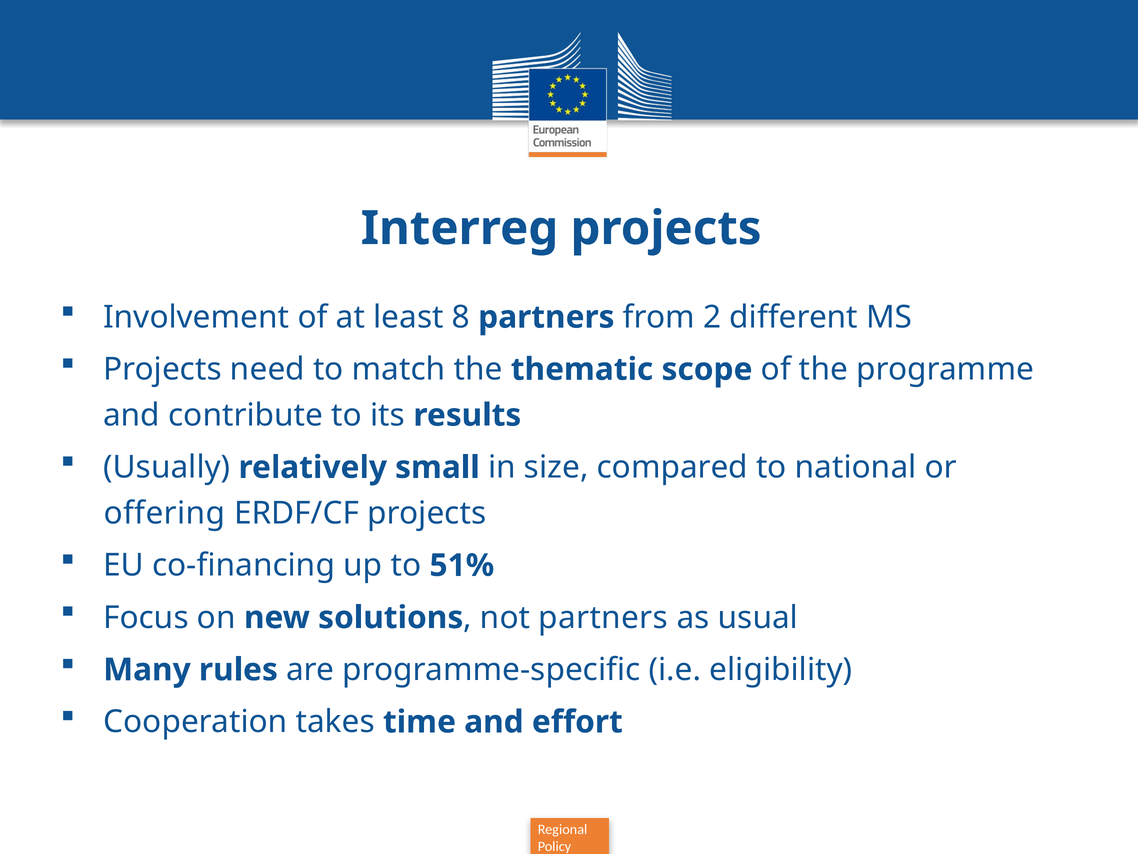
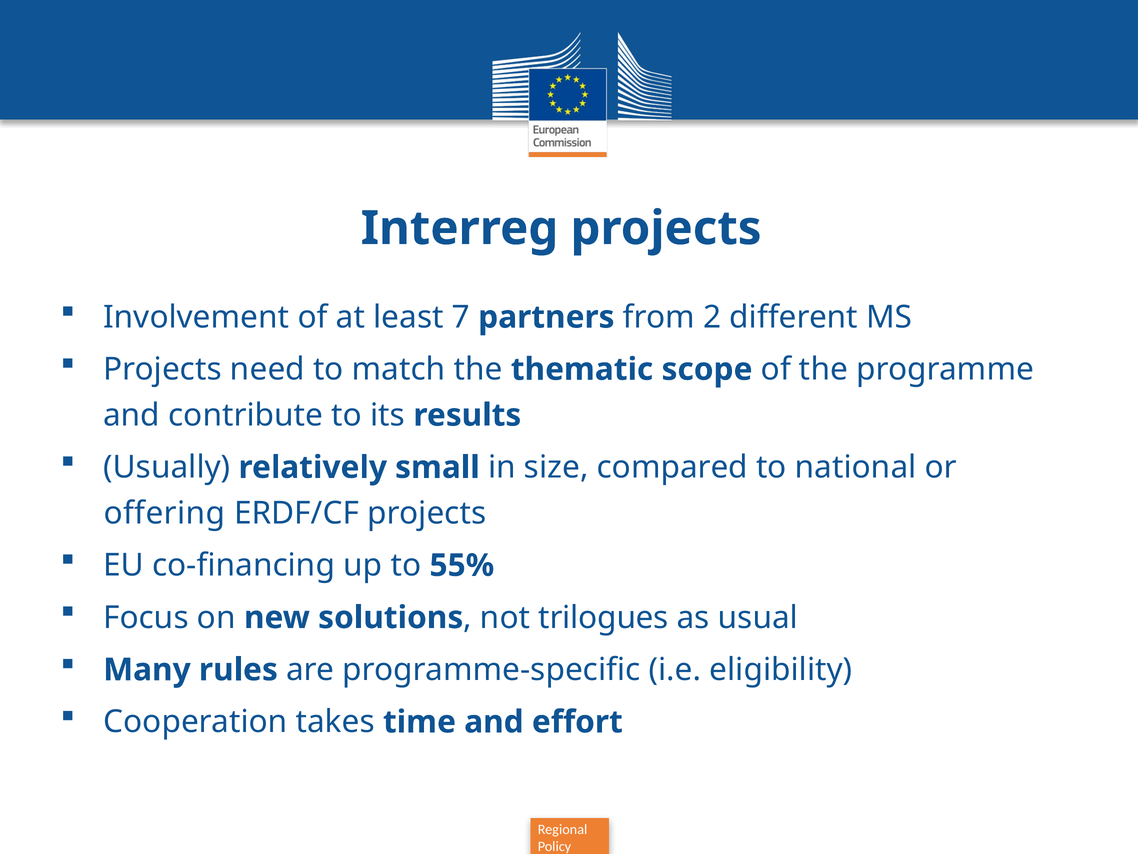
8: 8 -> 7 (461, 317)
51%: 51% -> 55% (462, 565)
not partners: partners -> trilogues (603, 617)
